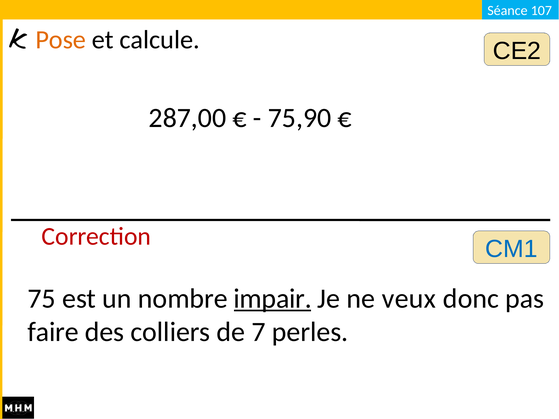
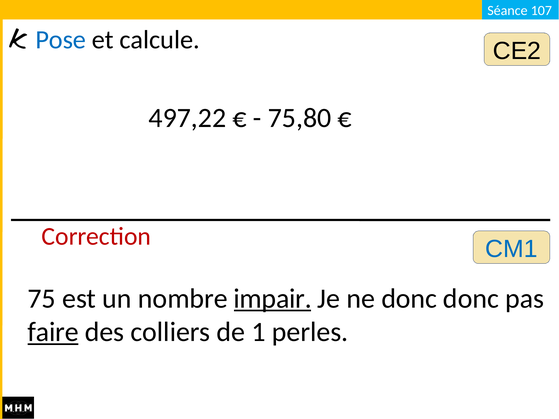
Pose colour: orange -> blue (61, 40)
287,00: 287,00 -> 497,22 (187, 118)
75,90: 75,90 -> 75,80 (300, 118)
ne veux: veux -> donc (409, 299)
faire underline: none -> present (53, 332)
7: 7 -> 1 (258, 332)
